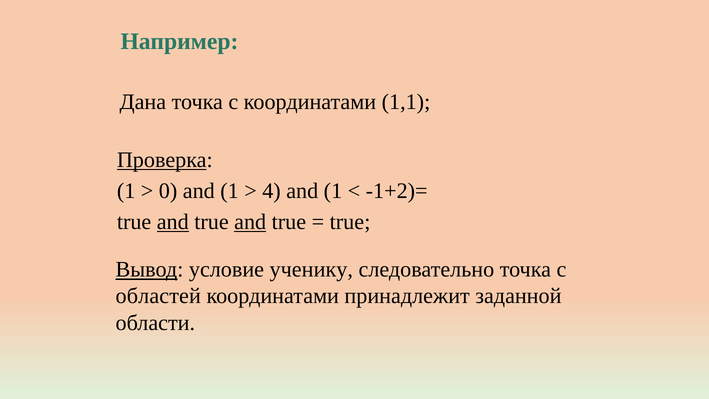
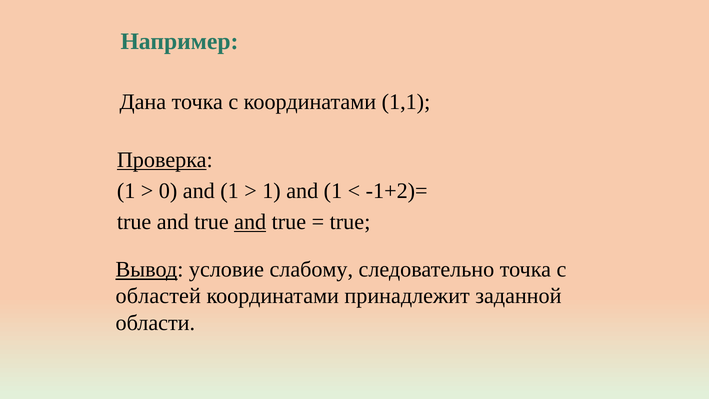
4: 4 -> 1 (272, 191)
and underline: present -> none (173, 222)
ученику: ученику -> слабому (311, 269)
